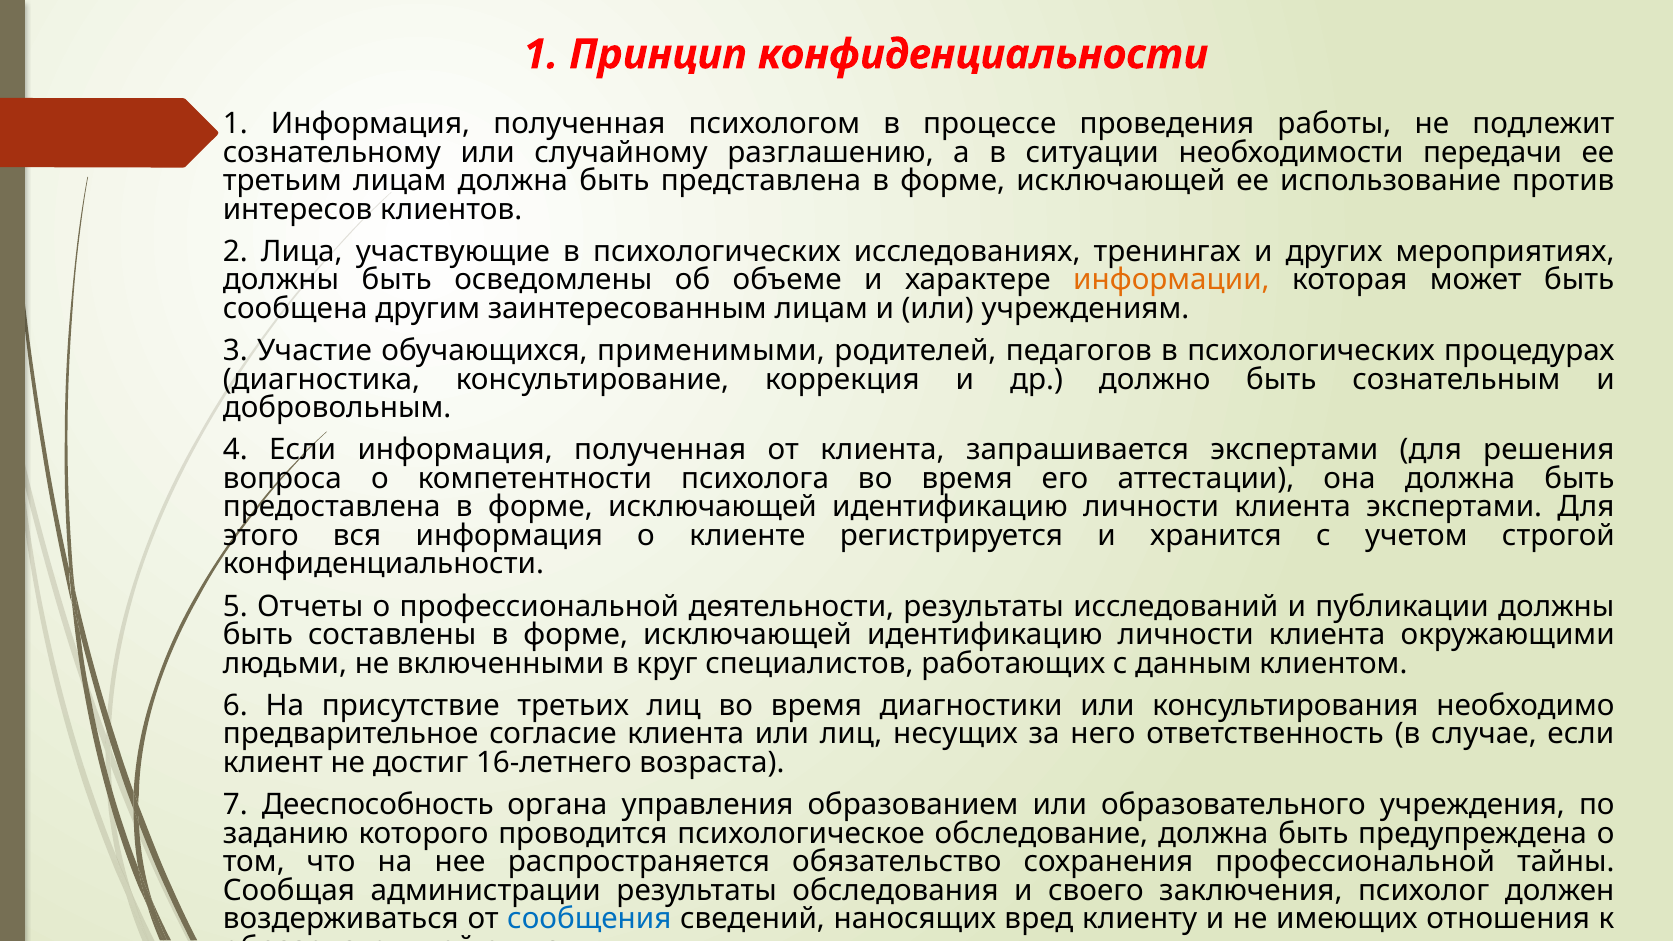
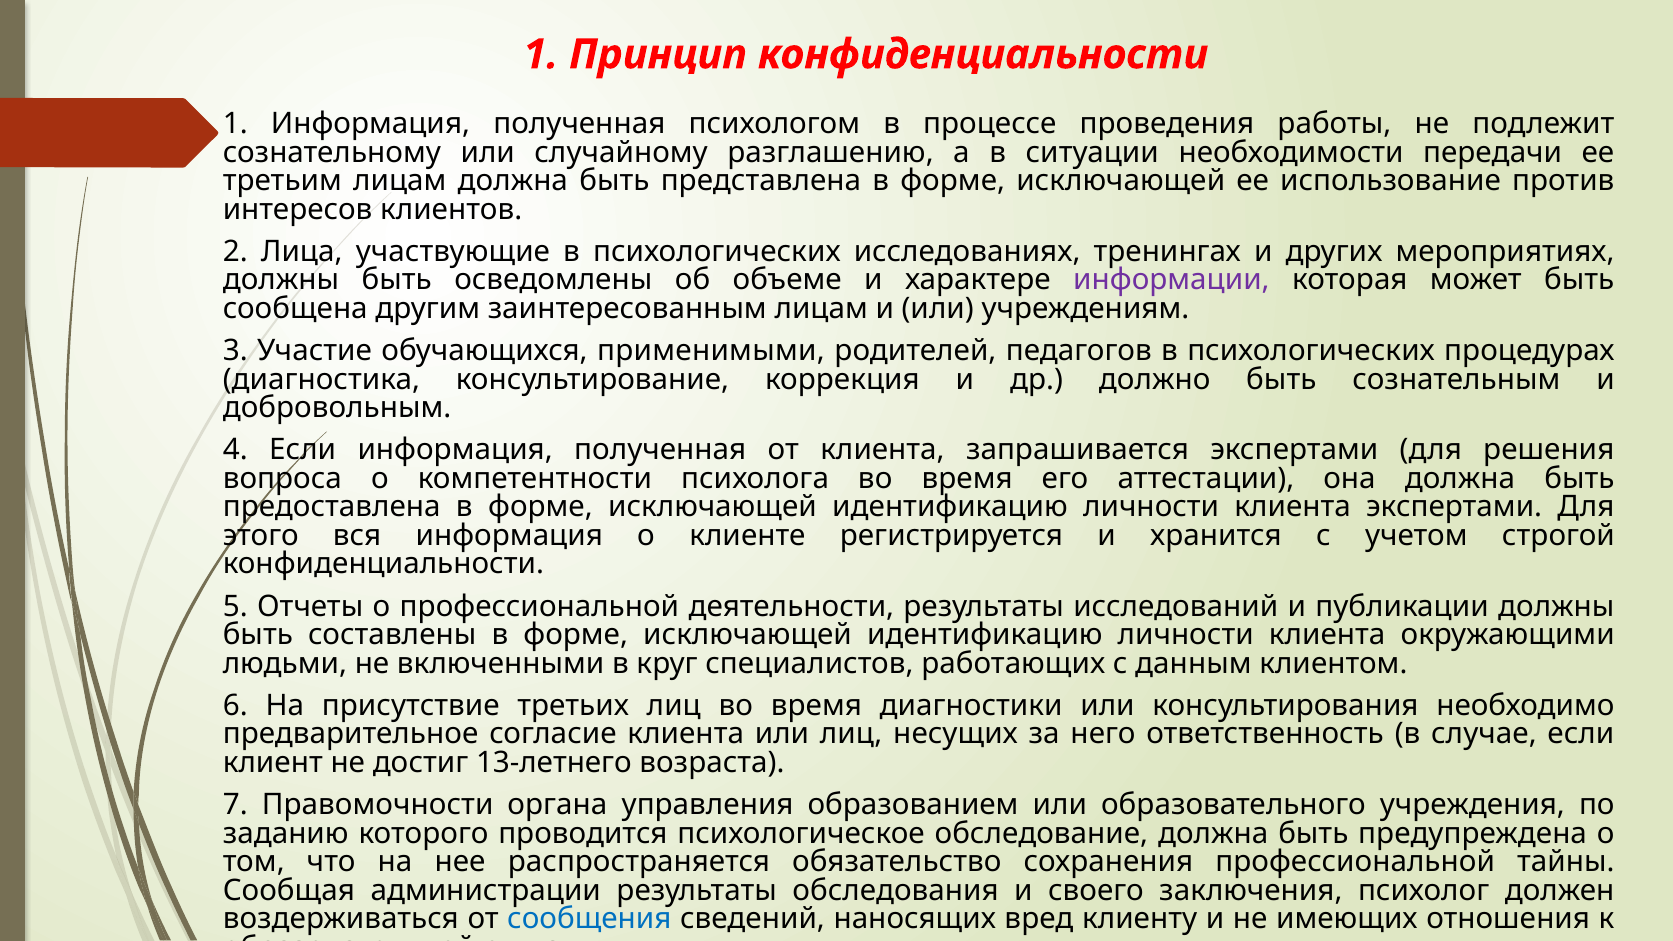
информации colour: orange -> purple (1171, 280)
16-летнего: 16-летнего -> 13-летнего (554, 763)
Дееспособность: Дееспособность -> Правомочности (378, 805)
